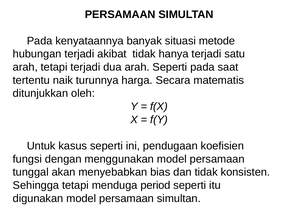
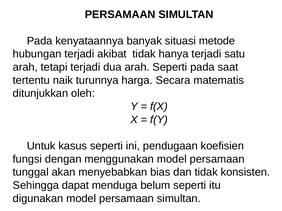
Sehingga tetapi: tetapi -> dapat (75, 186)
period: period -> belum (155, 186)
